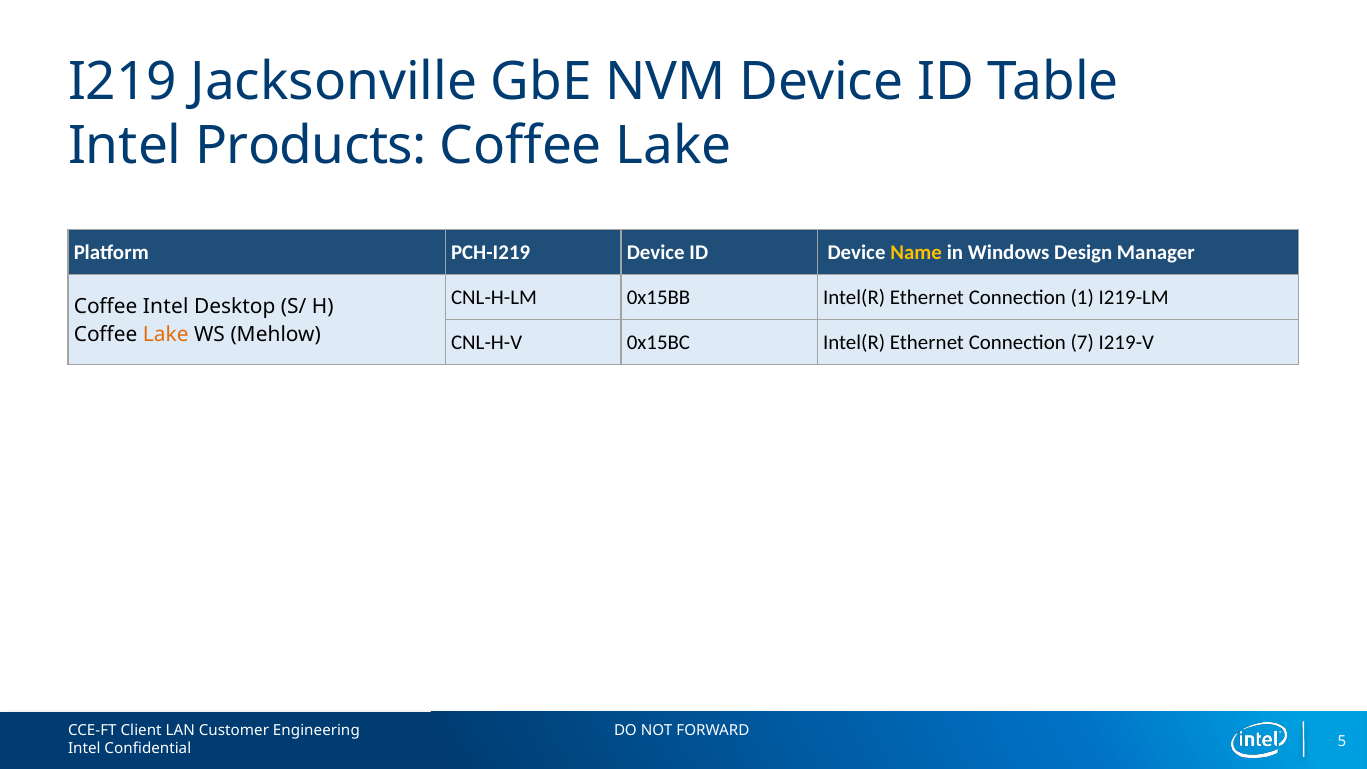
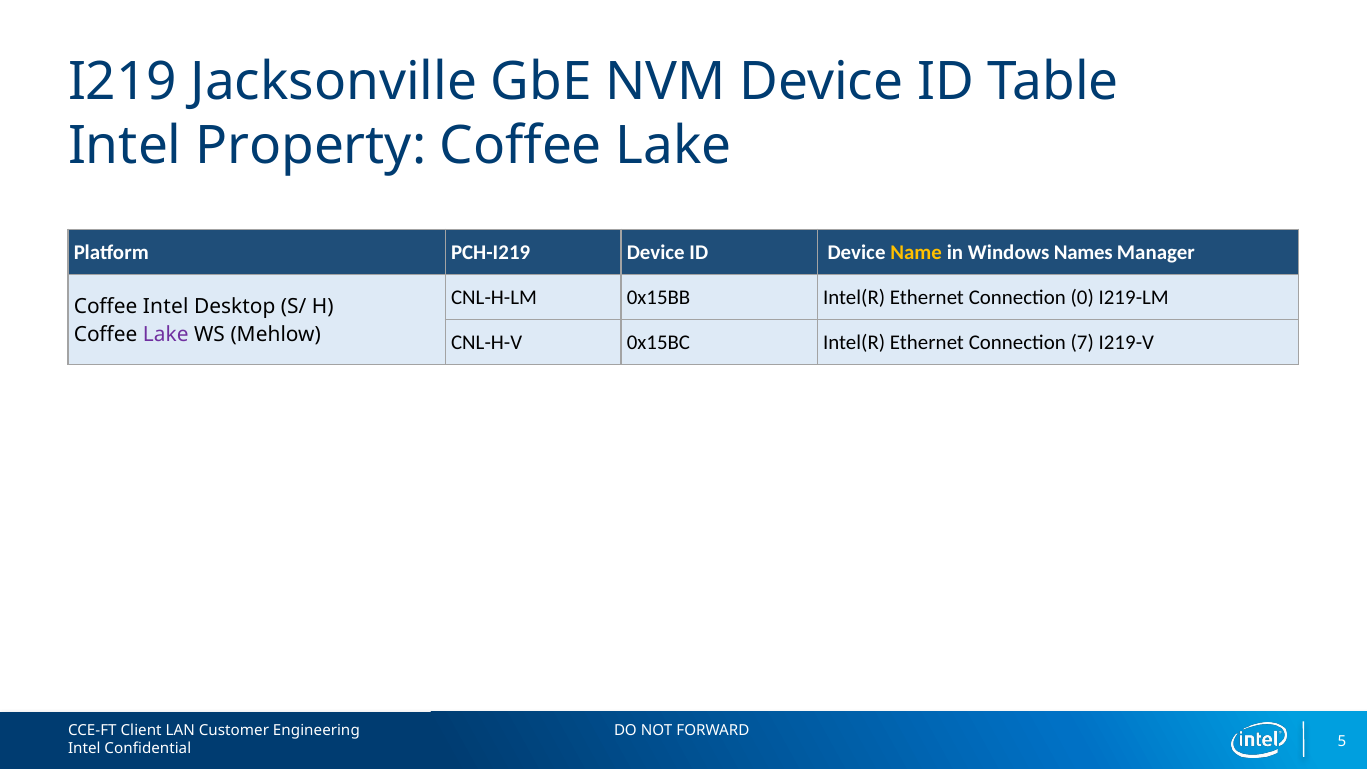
Products: Products -> Property (311, 146)
Design: Design -> Names (1083, 252)
1: 1 -> 0 (1082, 297)
Lake colour: orange -> purple (166, 335)
